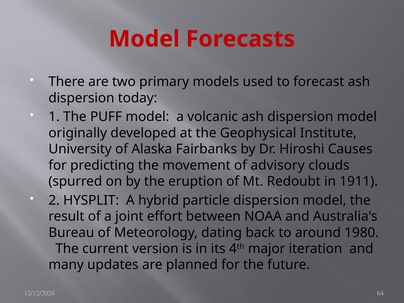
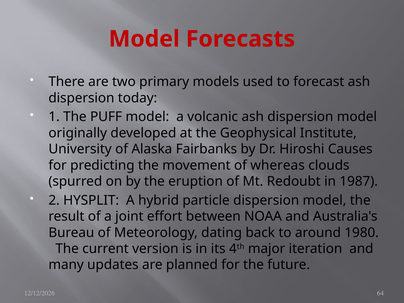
advisory: advisory -> whereas (278, 165)
1911: 1911 -> 1987 (359, 181)
